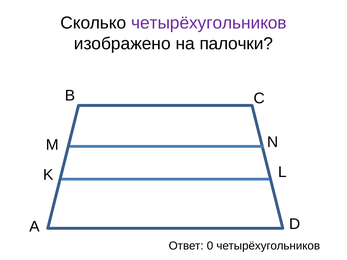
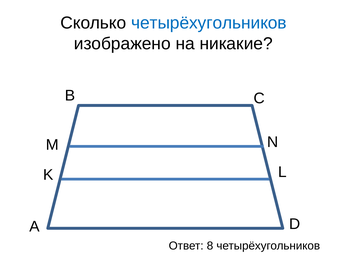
четырёхугольников colour: purple -> blue (209, 23)
палочки: палочки -> никакие (236, 44)
0: 0 -> 8 (210, 246)
